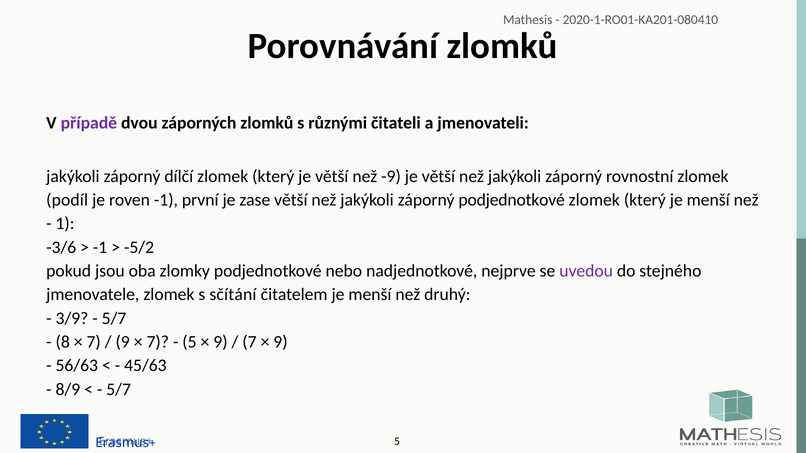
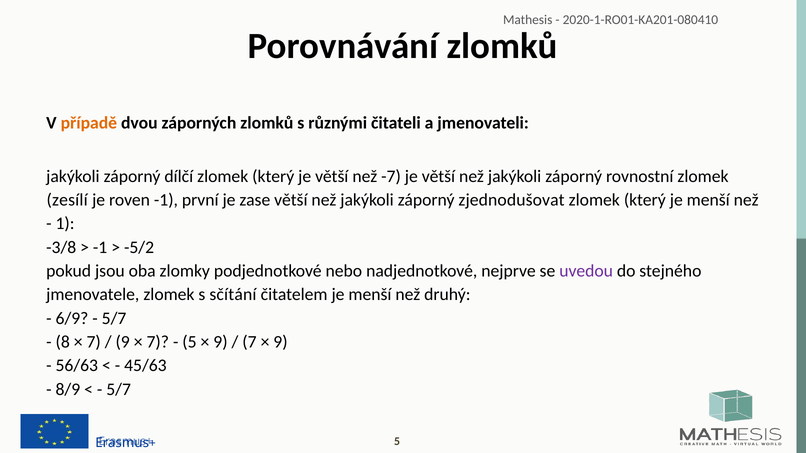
případě colour: purple -> orange (89, 123)
-9: -9 -> -7 (391, 176)
podíl: podíl -> zesílí (67, 200)
záporný podjednotkové: podjednotkové -> zjednodušovat (512, 200)
-3/6: -3/6 -> -3/8 (61, 247)
3/9: 3/9 -> 6/9 (72, 318)
